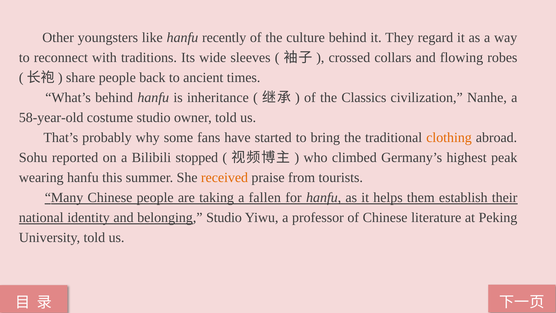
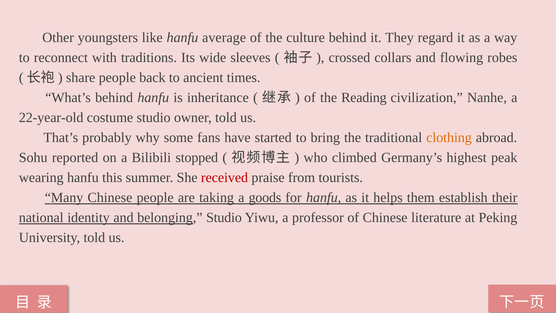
recently: recently -> average (224, 37)
Classics: Classics -> Reading (364, 97)
58-year-old: 58-year-old -> 22-year-old (51, 117)
received colour: orange -> red (225, 177)
fallen: fallen -> goods (265, 197)
